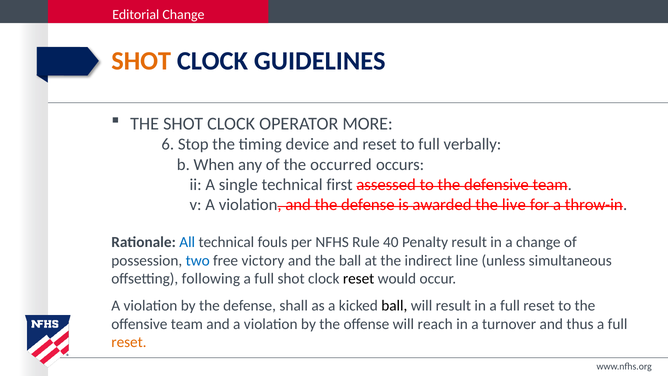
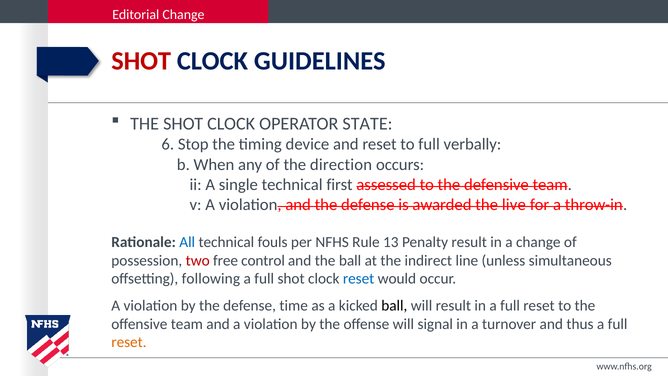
SHOT colour: orange -> red (141, 61)
MORE: MORE -> STATE (367, 124)
occurred: occurred -> direction (341, 164)
40: 40 -> 13 (391, 242)
two colour: blue -> red (198, 260)
victory: victory -> control (263, 260)
reset colour: black -> blue (359, 279)
shall: shall -> time (294, 305)
reach: reach -> signal (435, 324)
